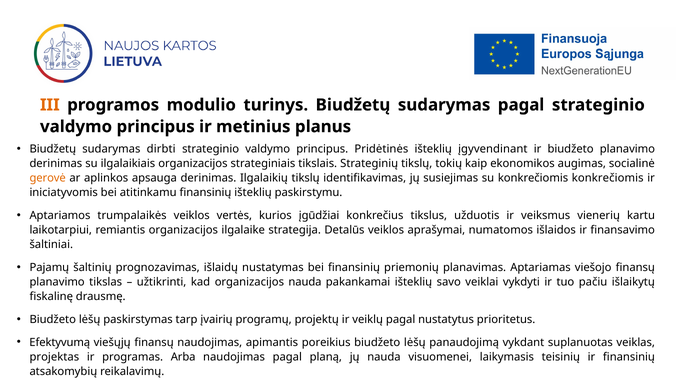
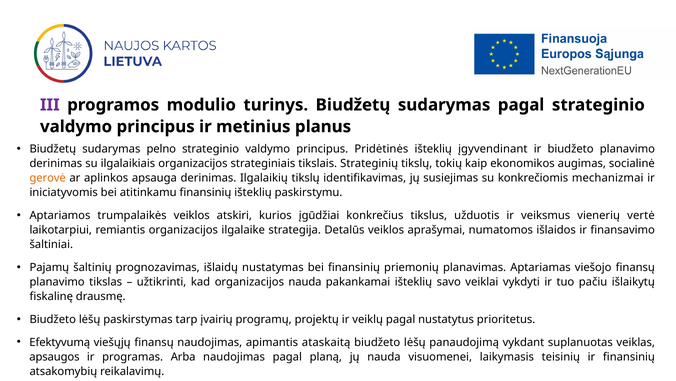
III colour: orange -> purple (50, 105)
dirbti: dirbti -> pelno (161, 149)
konkrečiomis konkrečiomis: konkrečiomis -> mechanizmai (608, 178)
vertės: vertės -> atskiri (234, 215)
kartu: kartu -> vertė (641, 215)
poreikius: poreikius -> ataskaitą (326, 342)
projektas: projektas -> apsaugos (54, 356)
